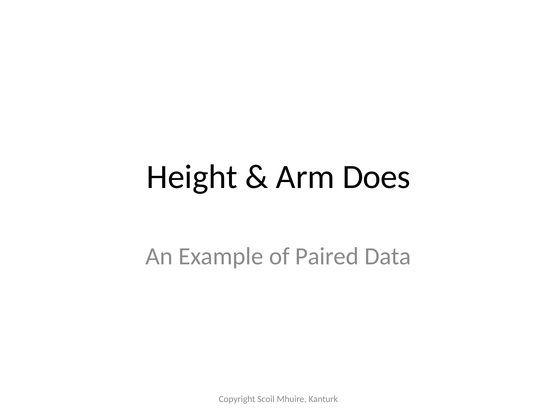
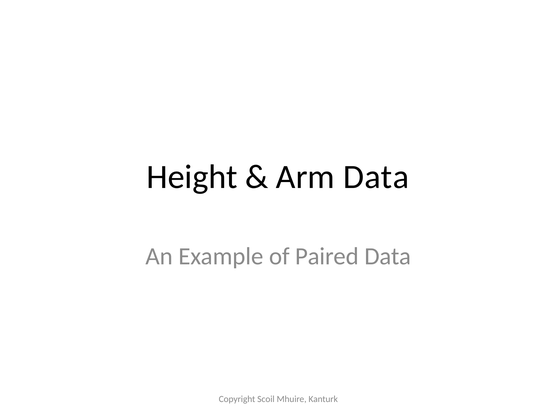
Arm Does: Does -> Data (376, 177)
